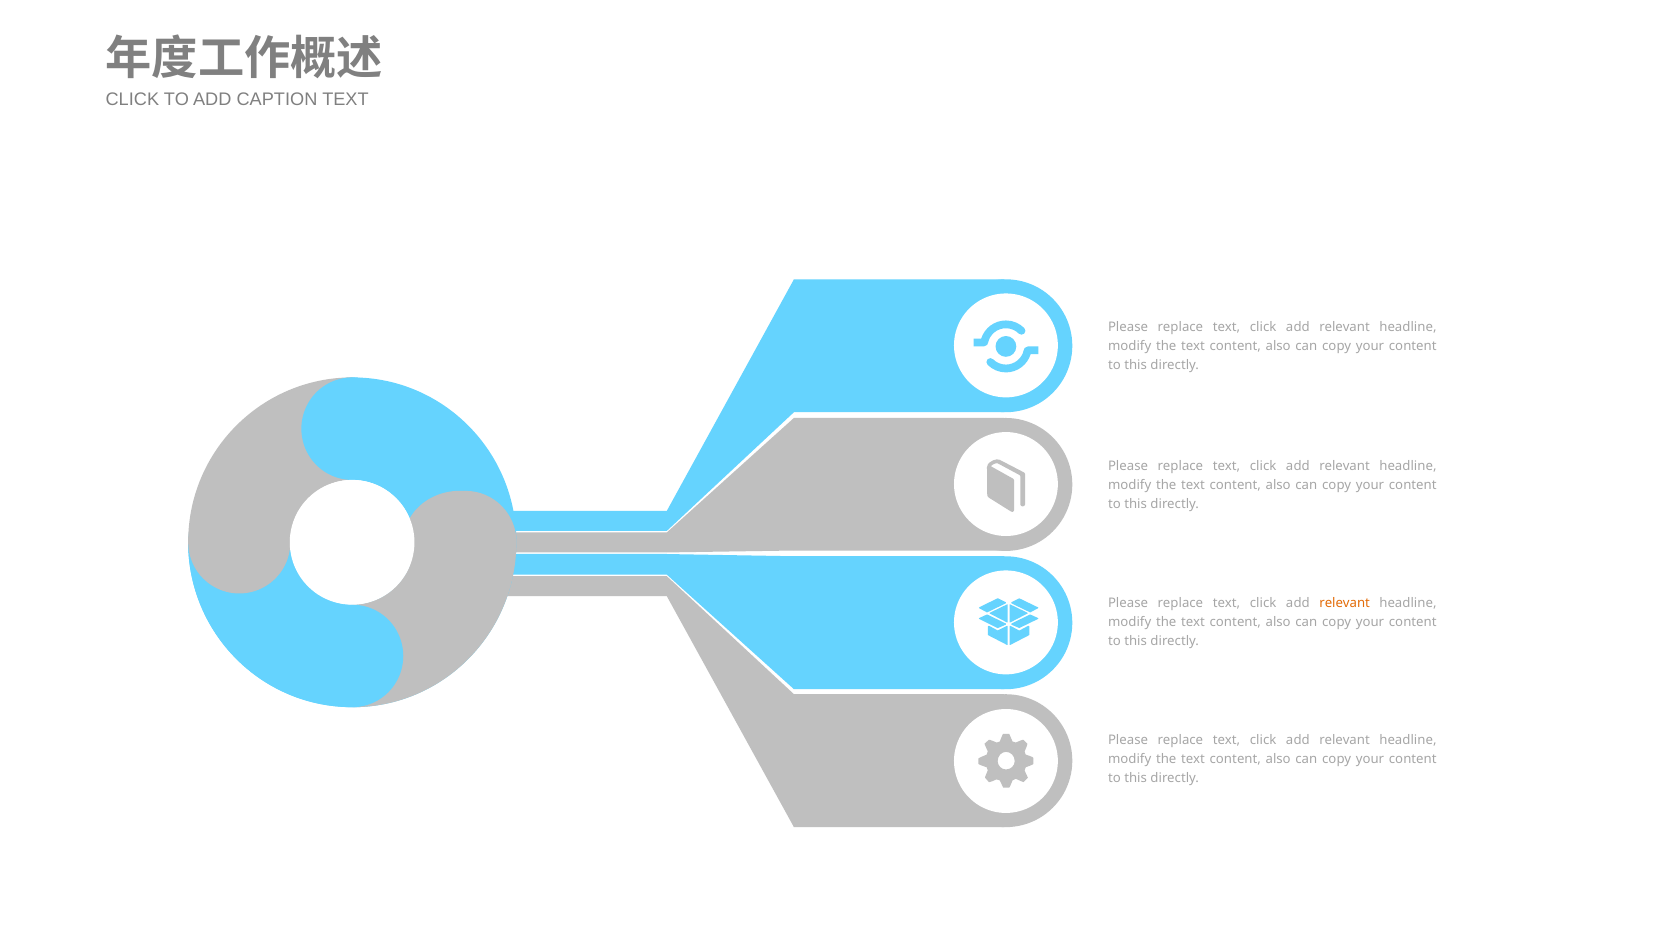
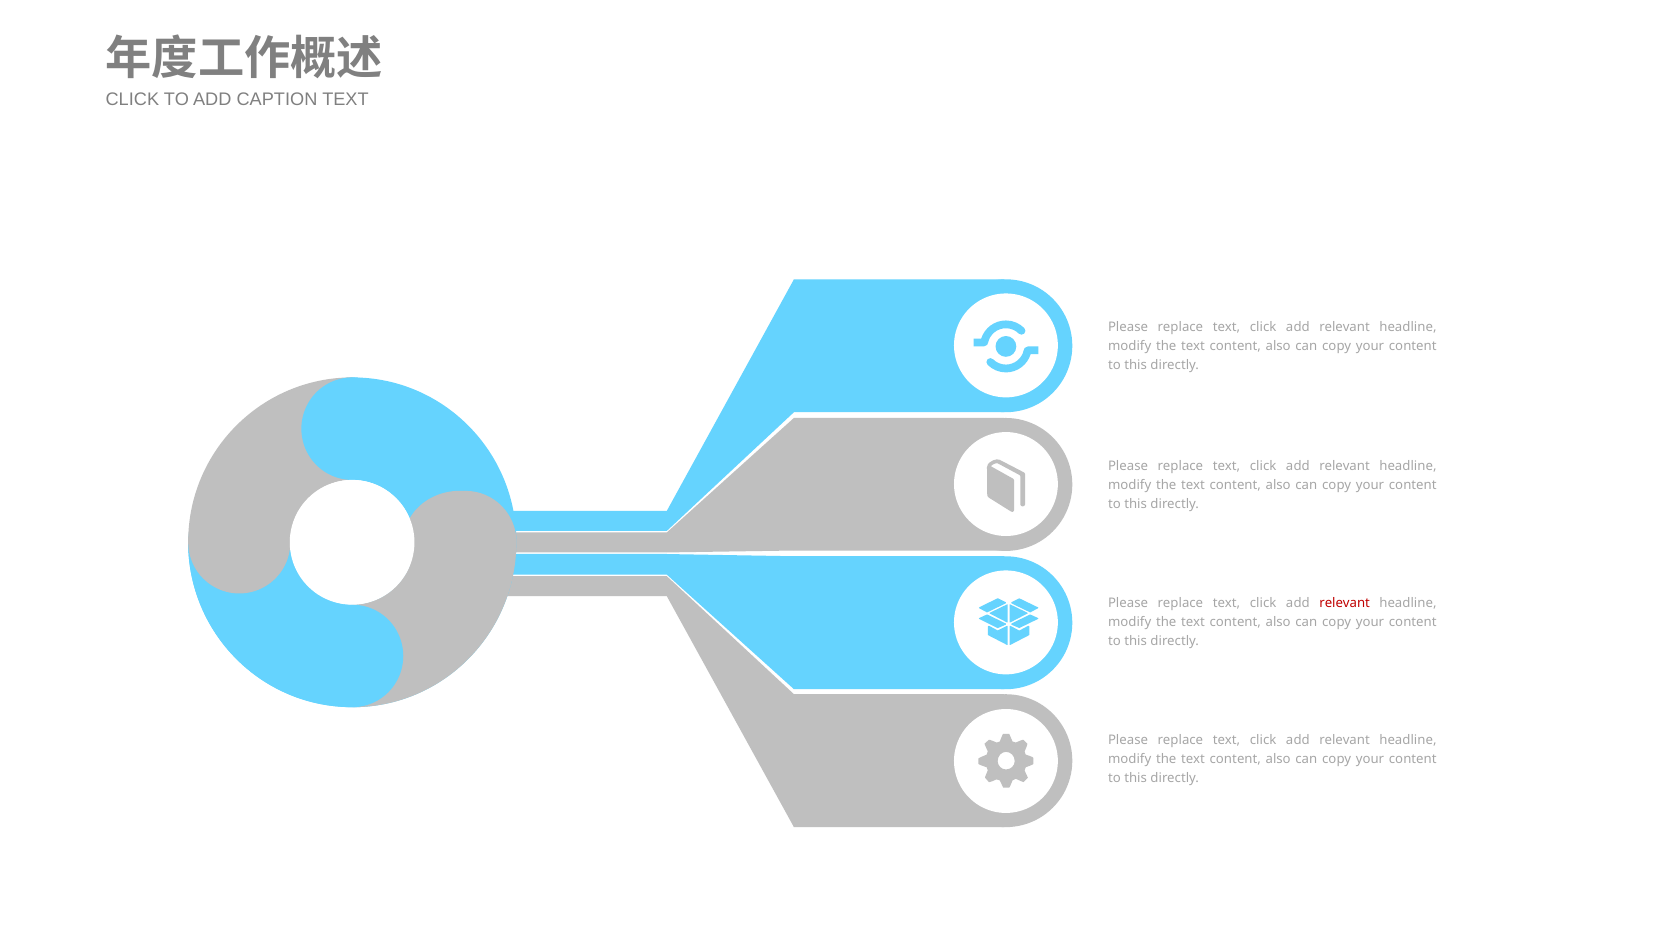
relevant colour: orange -> red (1345, 603)
